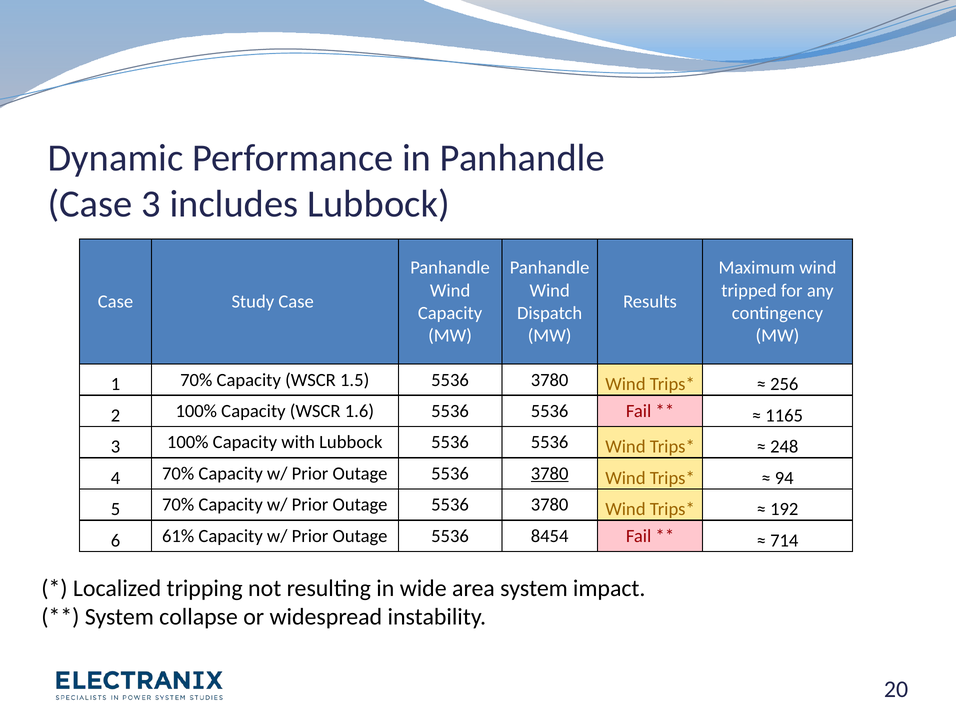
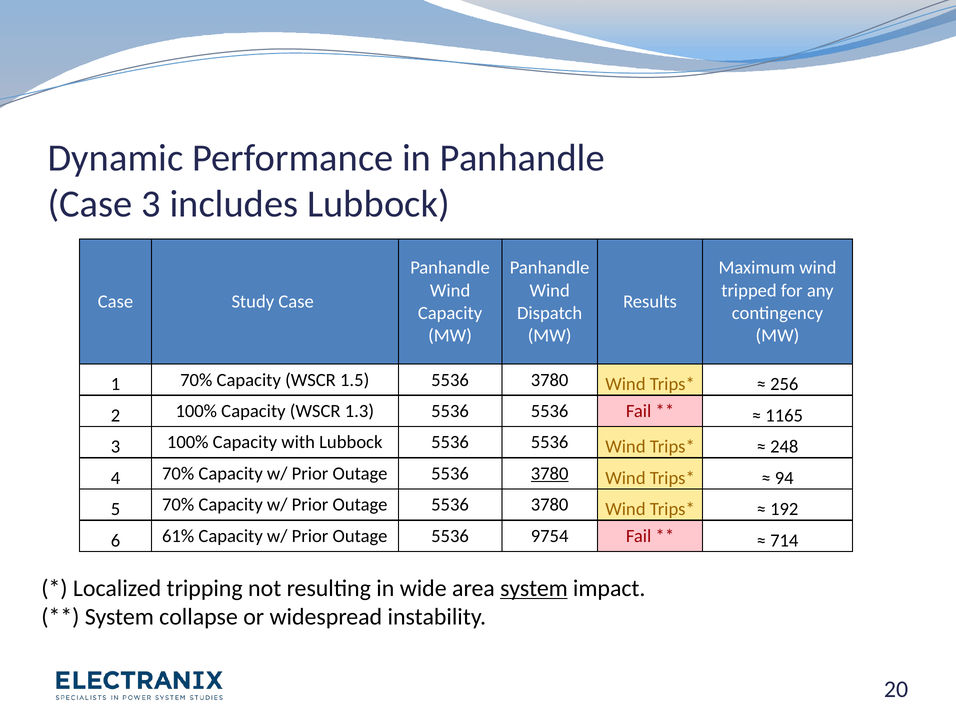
1.6: 1.6 -> 1.3 (359, 411)
8454: 8454 -> 9754 (550, 536)
system underline: none -> present (534, 588)
